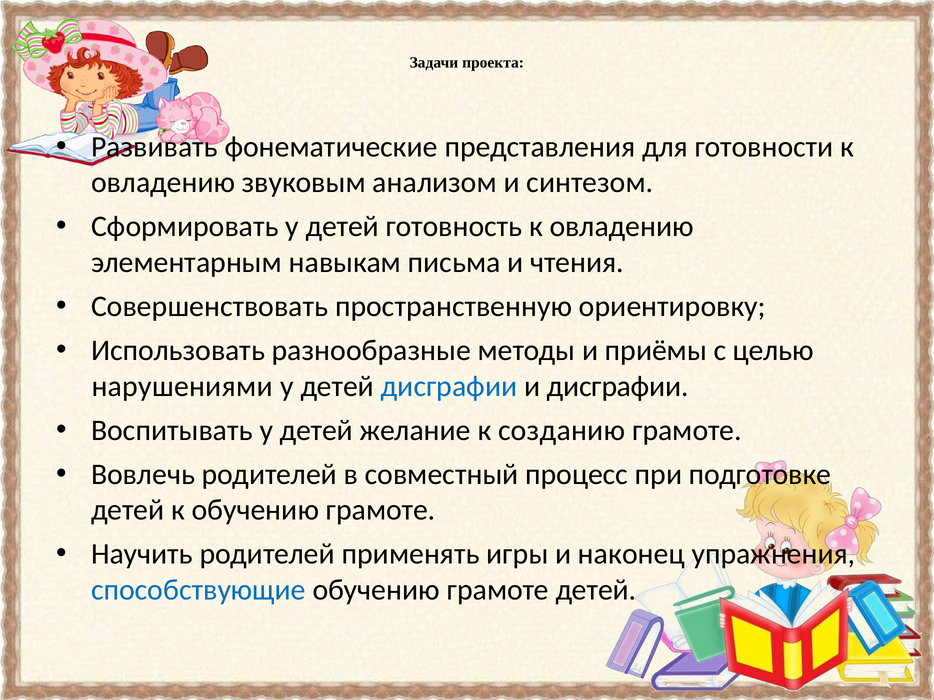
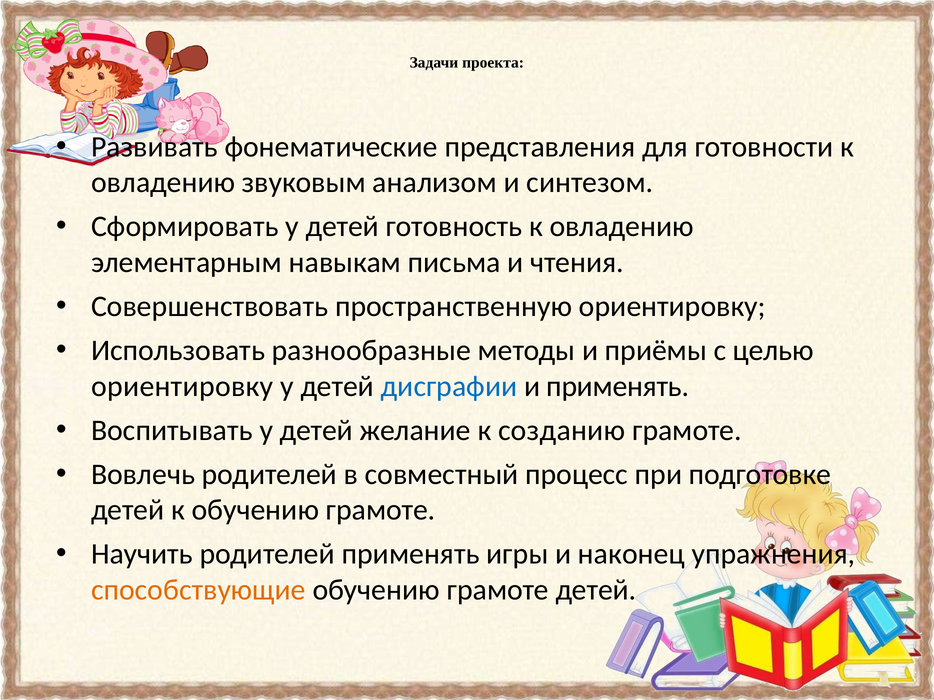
нарушениями: нарушениями -> ориентировку (182, 386)
и дисграфии: дисграфии -> применять (618, 386)
способствующие colour: blue -> orange (198, 590)
